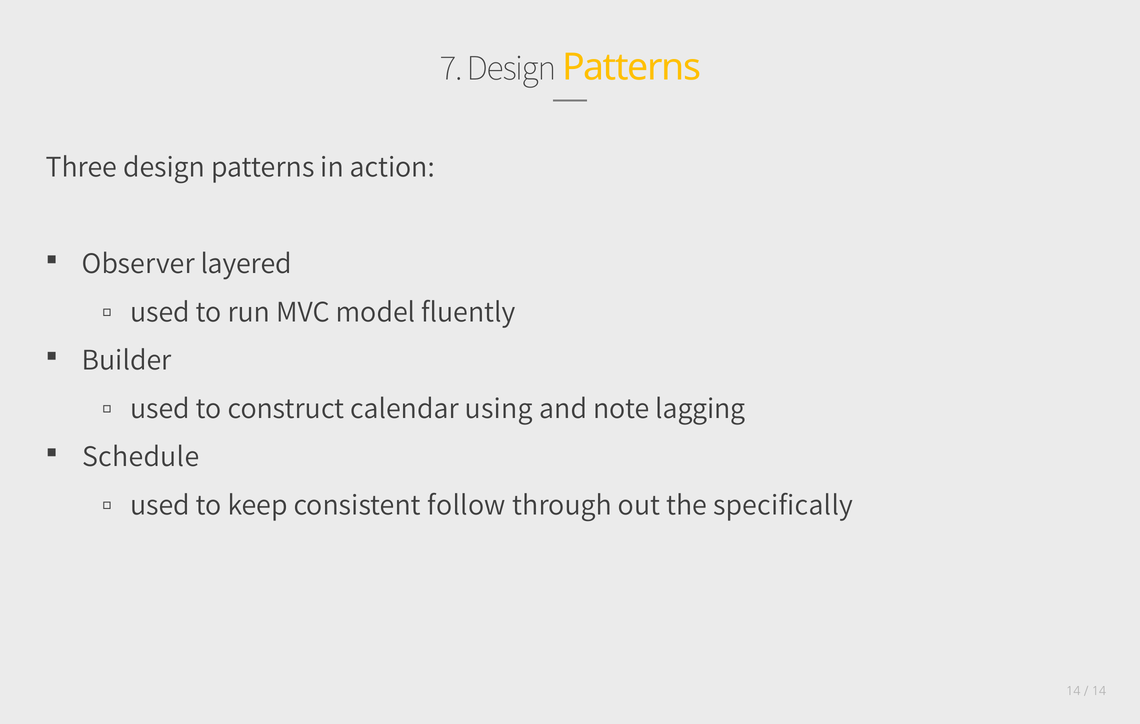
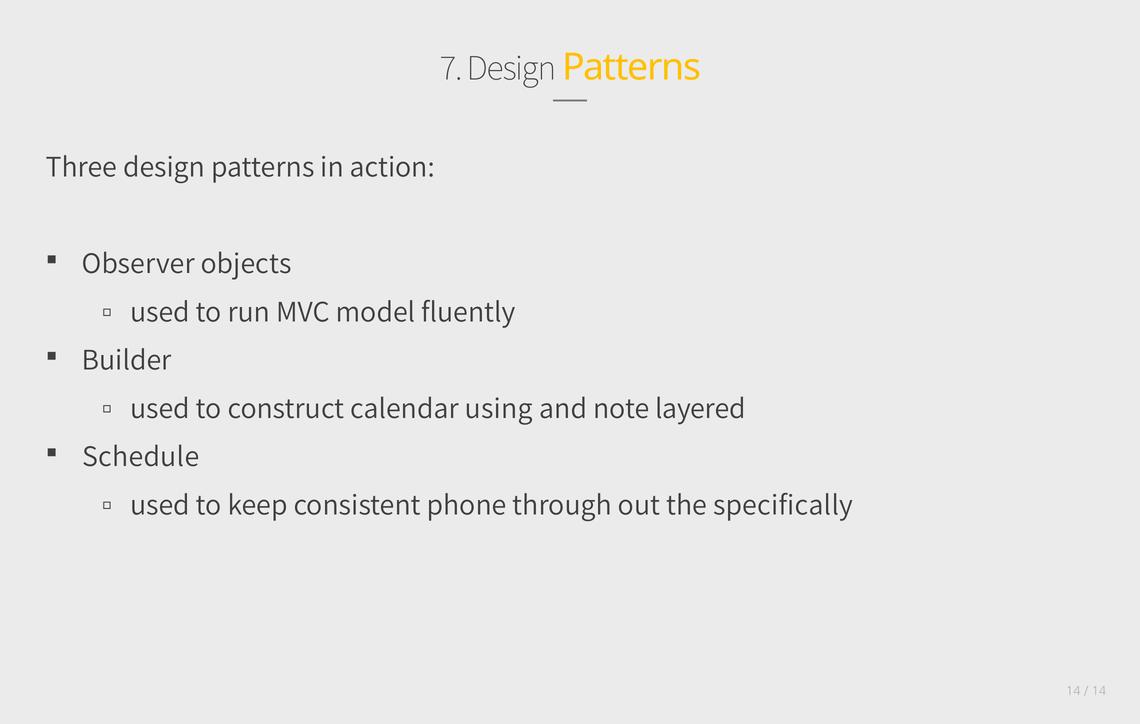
layered: layered -> objects (246, 264)
lagging: lagging -> layered (700, 409)
follow: follow -> phone (467, 506)
